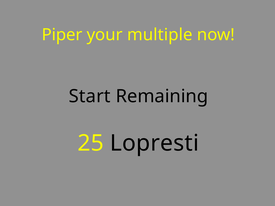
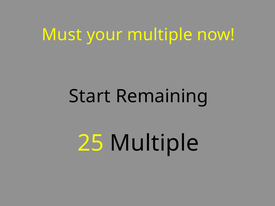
Piper: Piper -> Must (62, 35)
25 Lopresti: Lopresti -> Multiple (154, 143)
